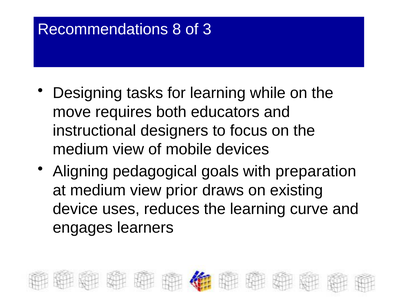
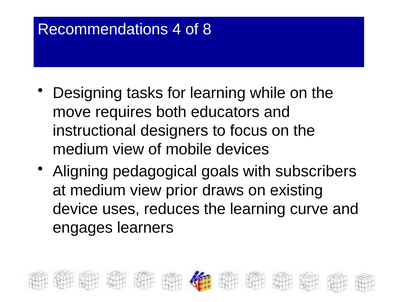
8: 8 -> 4 (177, 29)
3: 3 -> 8 (207, 29)
preparation: preparation -> subscribers (316, 172)
